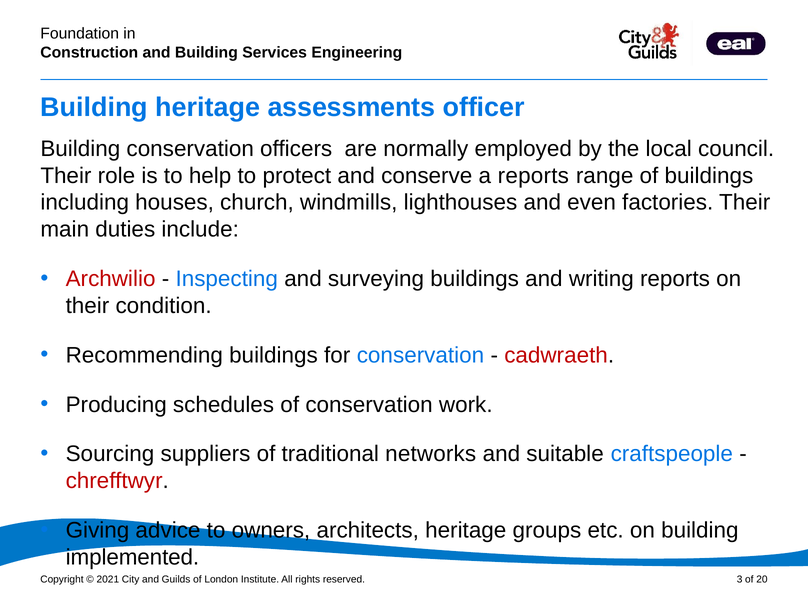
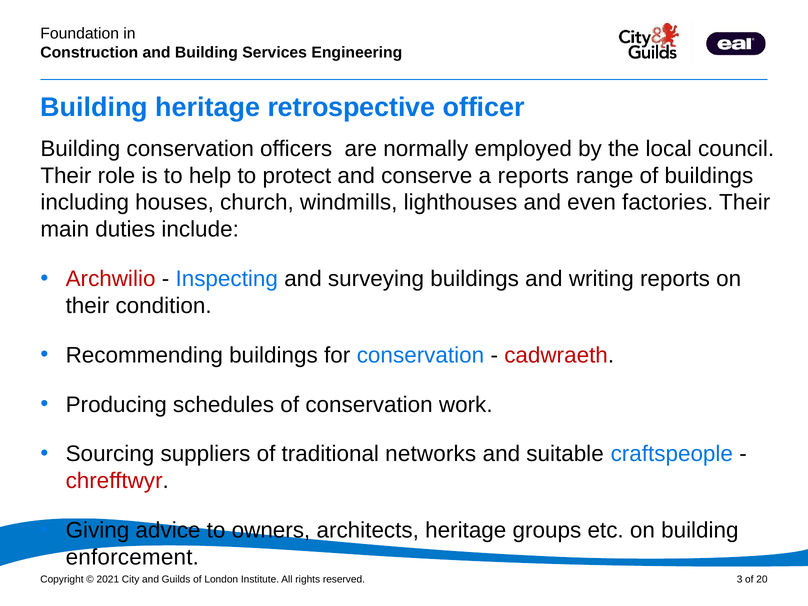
assessments: assessments -> retrospective (351, 107)
implemented: implemented -> enforcement (132, 557)
